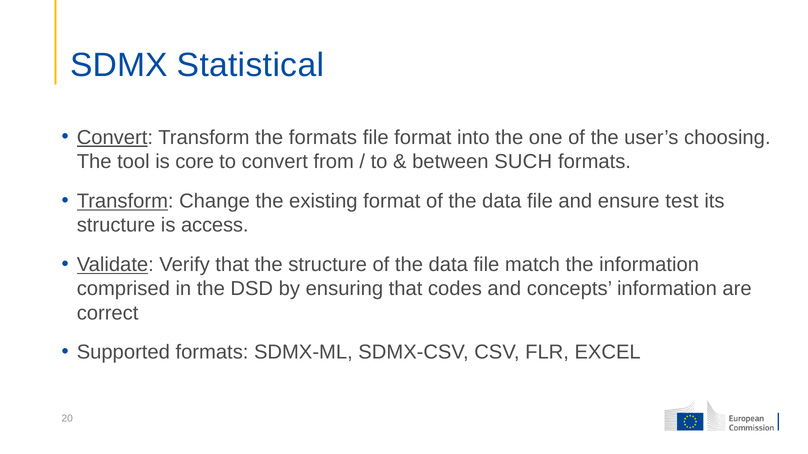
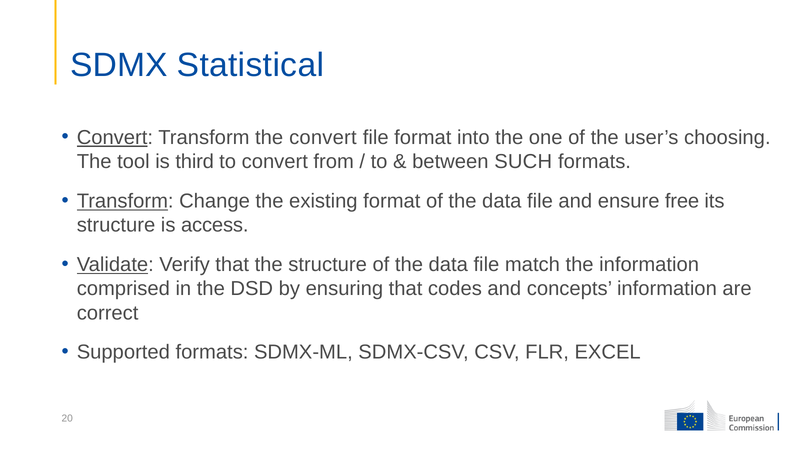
the formats: formats -> convert (323, 138)
core: core -> third (195, 162)
test: test -> free (682, 201)
